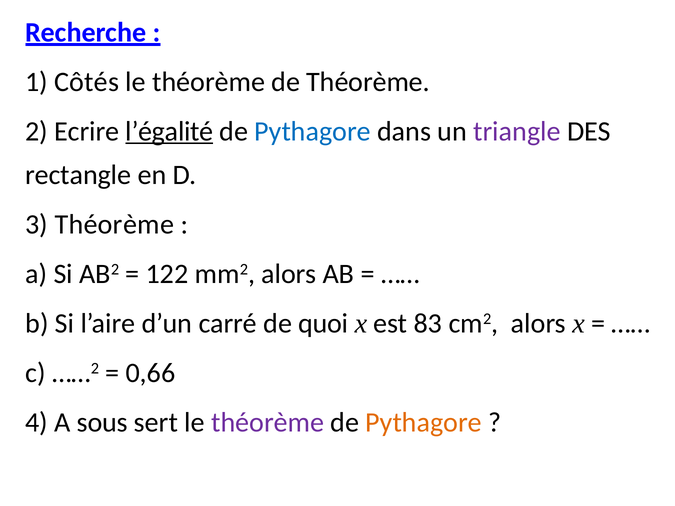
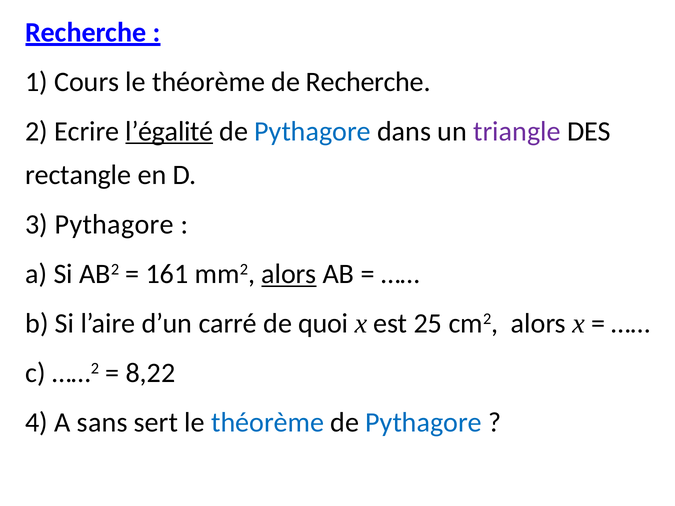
Côtés: Côtés -> Cours (87, 82)
de Théorème: Théorème -> Recherche (368, 82)
3 Théorème: Théorème -> Pythagore (114, 225)
122: 122 -> 161 (167, 274)
alors underline: none -> present (289, 274)
83: 83 -> 25 (428, 324)
0,66: 0,66 -> 8,22 (151, 373)
sous: sous -> sans (102, 423)
théorème colour: purple -> blue (268, 423)
Pythagore colour: orange -> blue (424, 423)
